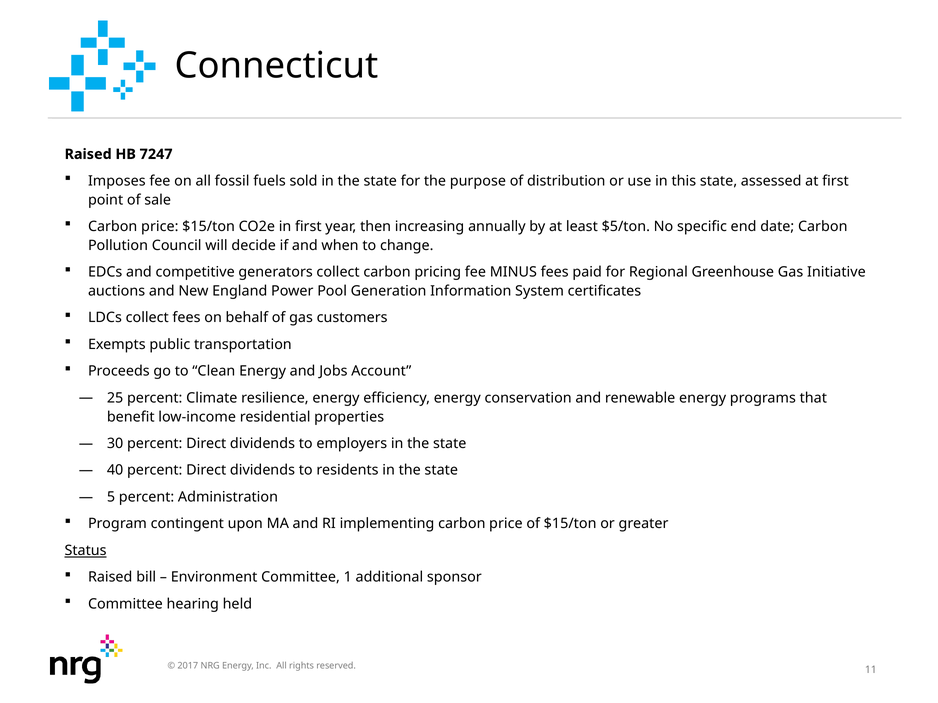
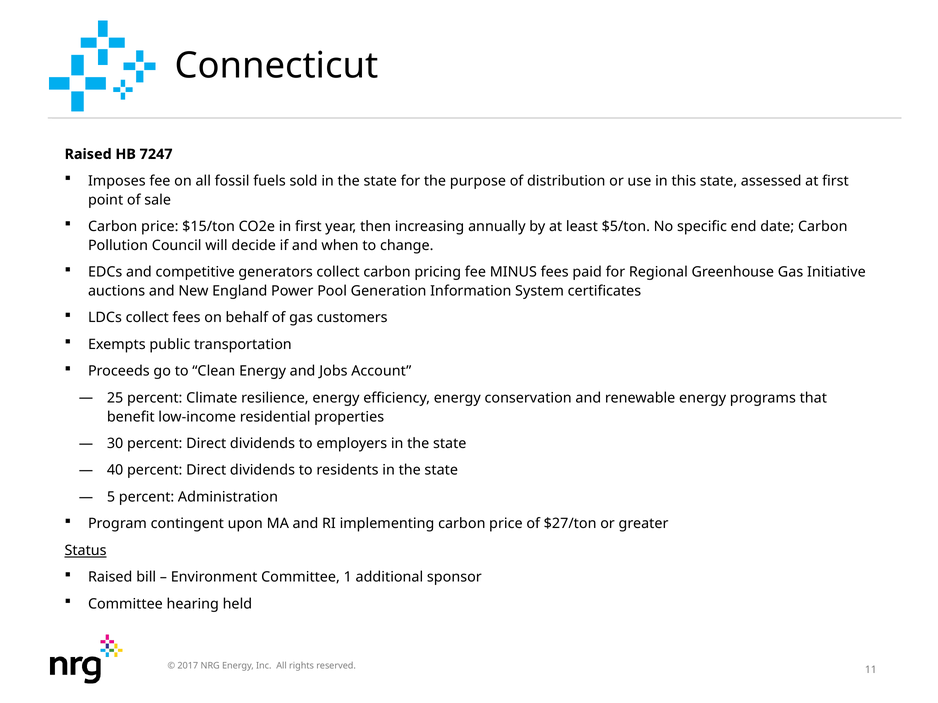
of $15/ton: $15/ton -> $27/ton (570, 524)
